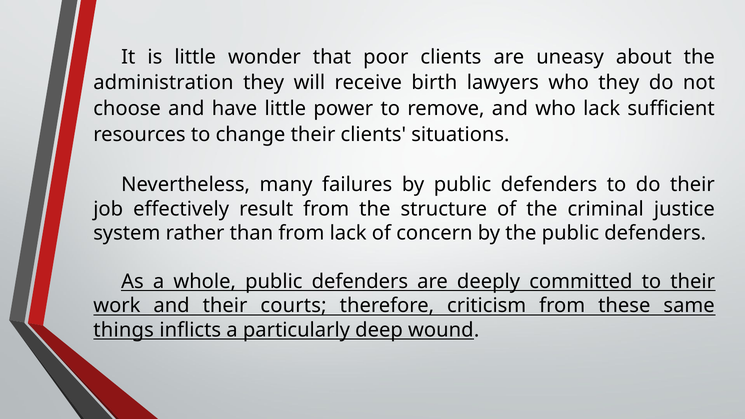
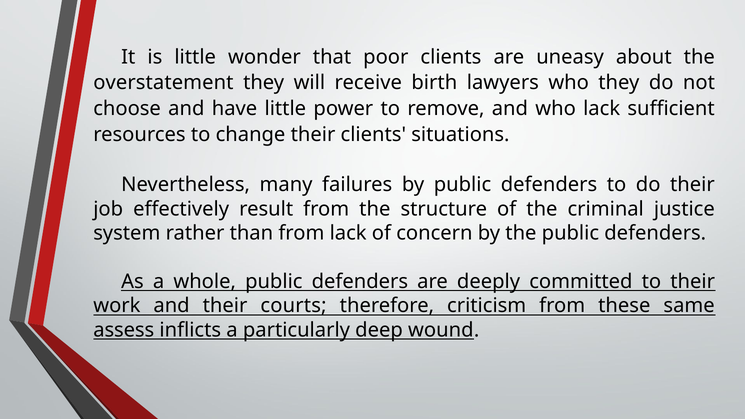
administration: administration -> overstatement (163, 83)
things: things -> assess (124, 330)
